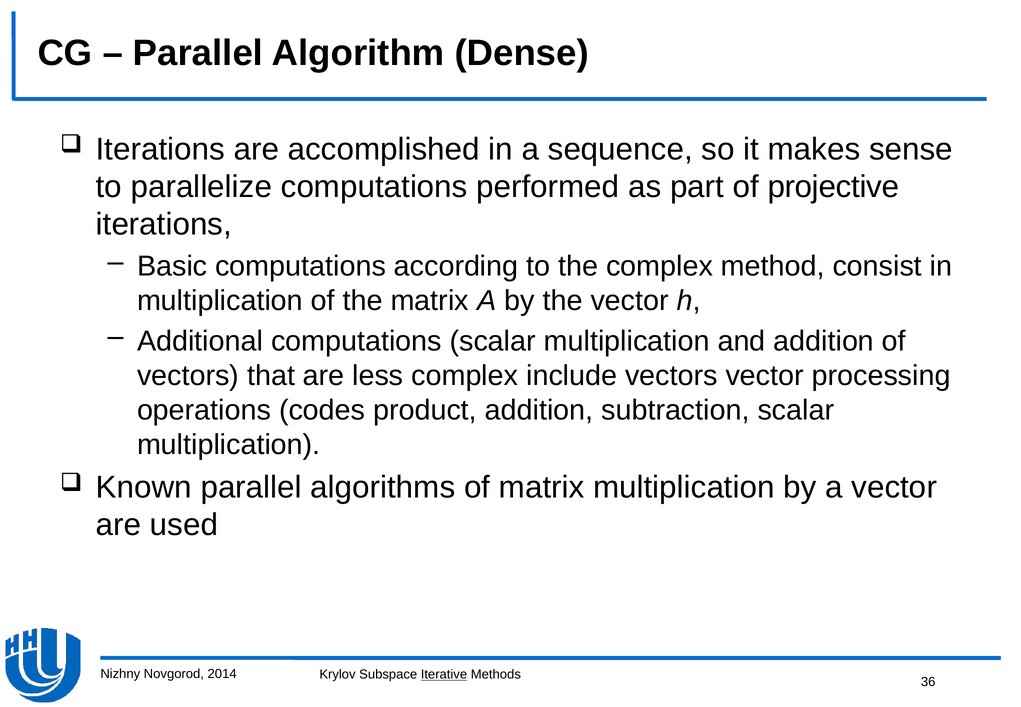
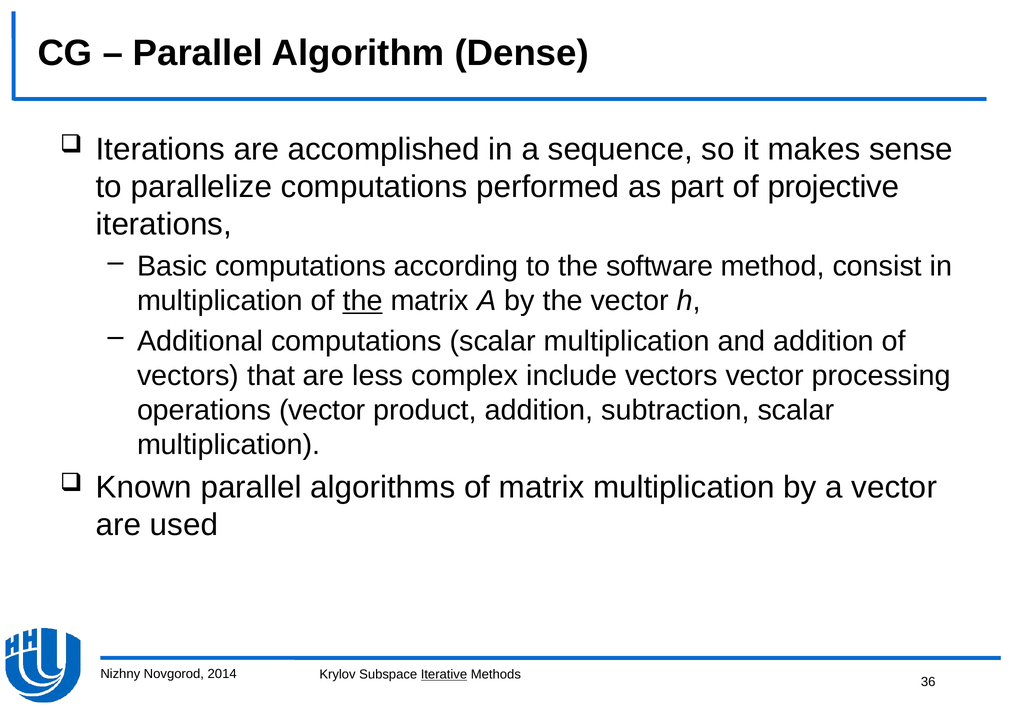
the complex: complex -> software (660, 266)
the underline: none -> present (363, 301)
operations codes: codes -> vector (322, 410)
